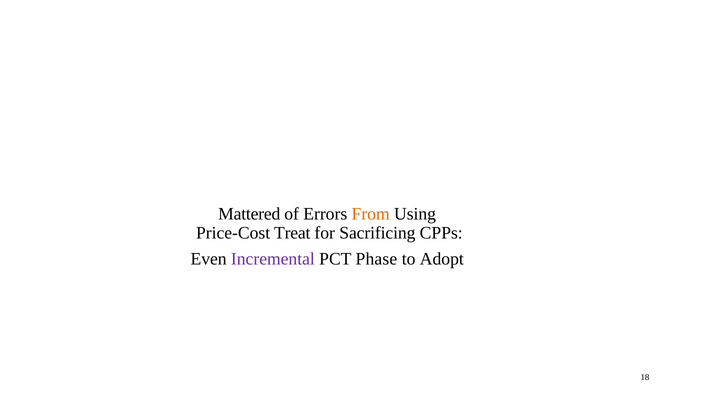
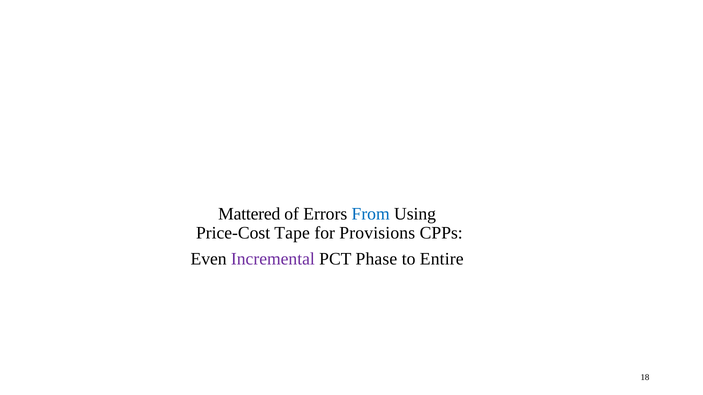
From colour: orange -> blue (371, 214)
Treat: Treat -> Tape (292, 233)
Sacrificing: Sacrificing -> Provisions (377, 233)
Adopt: Adopt -> Entire (442, 259)
